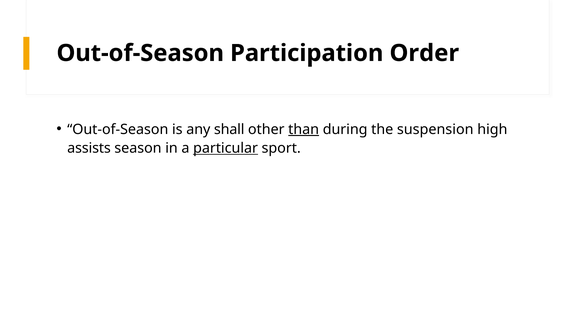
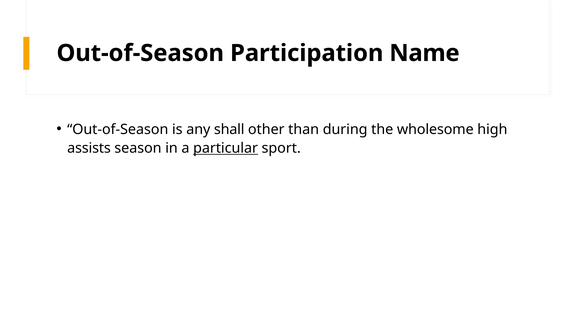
Order: Order -> Name (424, 53)
than underline: present -> none (304, 129)
suspension: suspension -> wholesome (435, 129)
